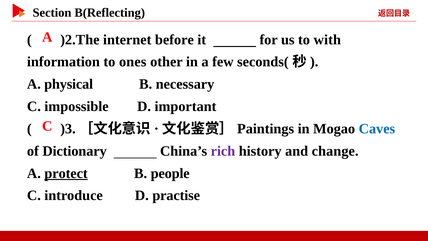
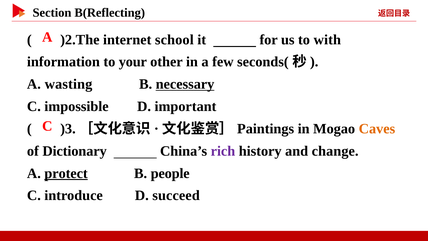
before: before -> school (174, 40)
ones: ones -> your (133, 62)
physical: physical -> wasting (68, 84)
necessary underline: none -> present (185, 84)
Caves colour: blue -> orange (377, 129)
practise: practise -> succeed (176, 195)
